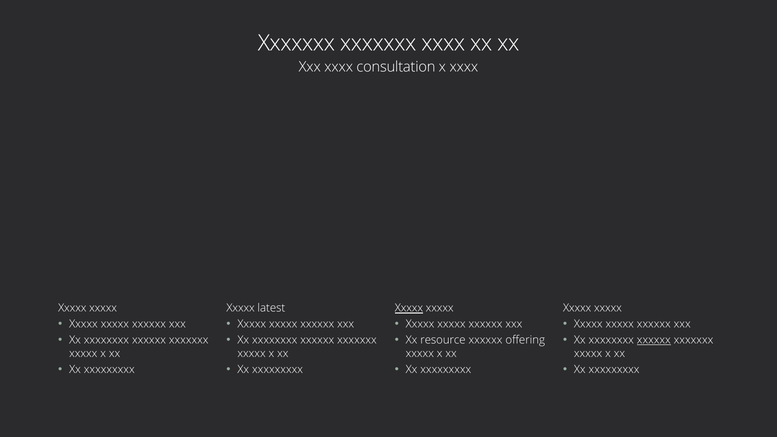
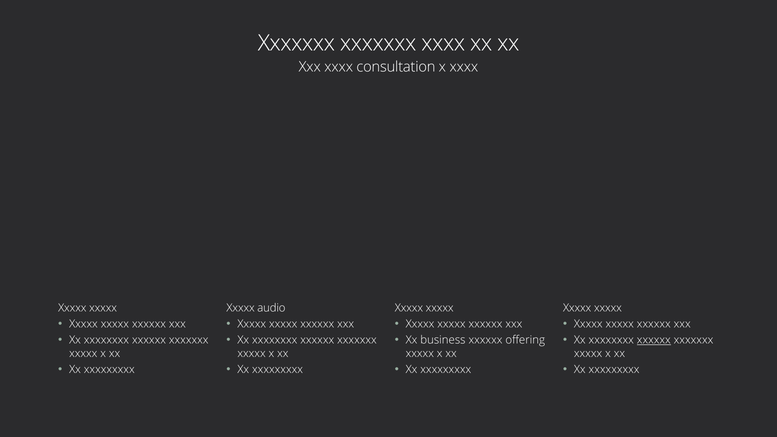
latest: latest -> audio (271, 308)
Xxxxx underline: present -> none (409, 308)
resource: resource -> business (443, 340)
